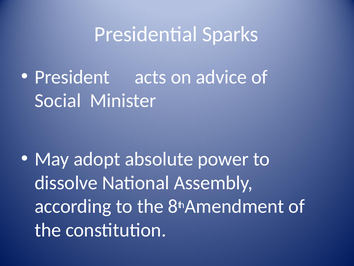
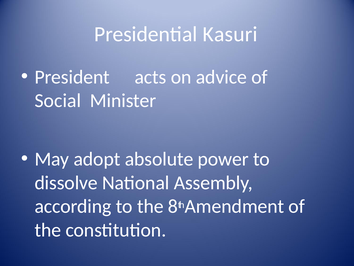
Sparks: Sparks -> Kasuri (230, 34)
